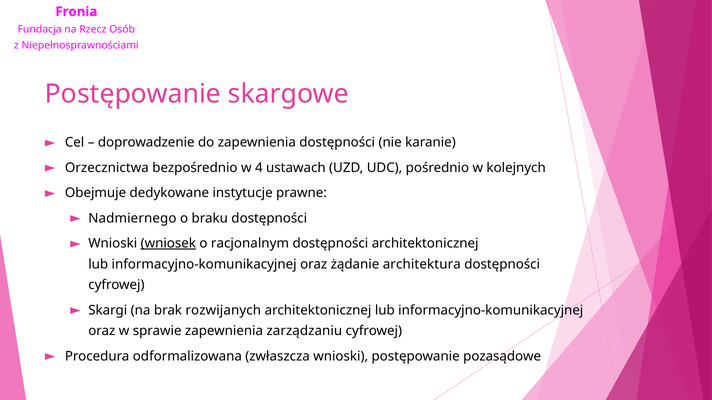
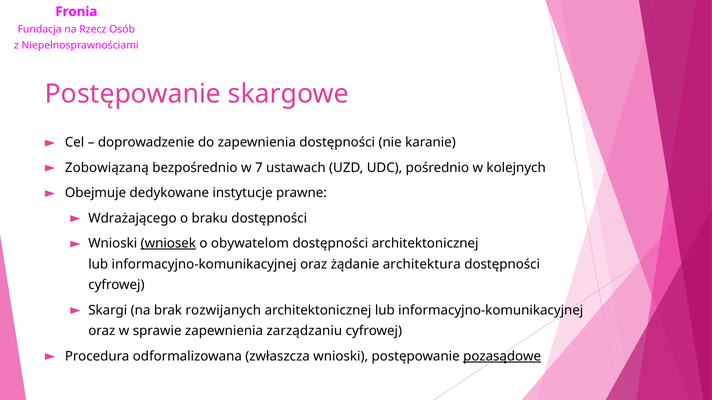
Orzecznictwa: Orzecznictwa -> Zobowiązaną (107, 168)
4: 4 -> 7 (259, 168)
Nadmiernego: Nadmiernego -> Wdrażającego (132, 218)
racjonalnym: racjonalnym -> obywatelom (250, 244)
pozasądowe underline: none -> present (502, 357)
